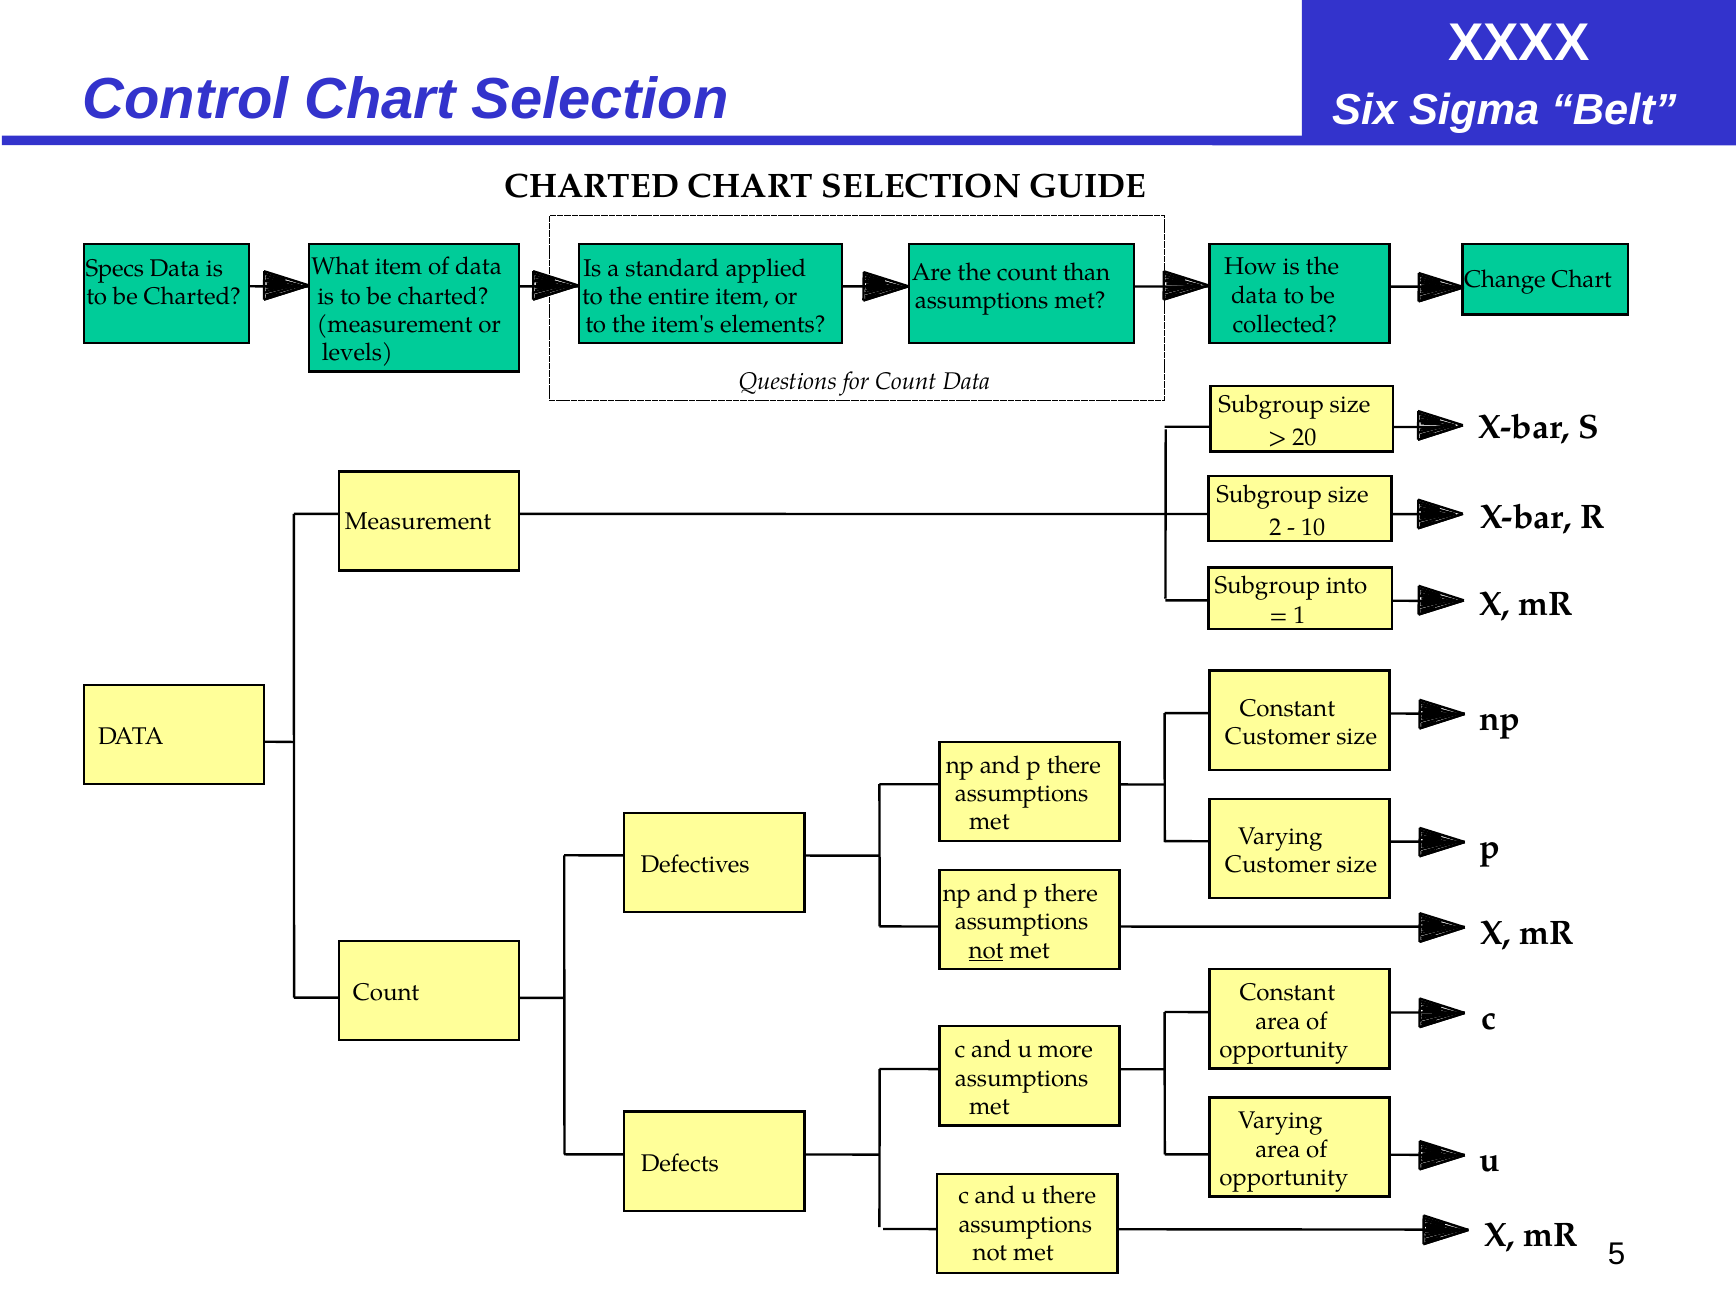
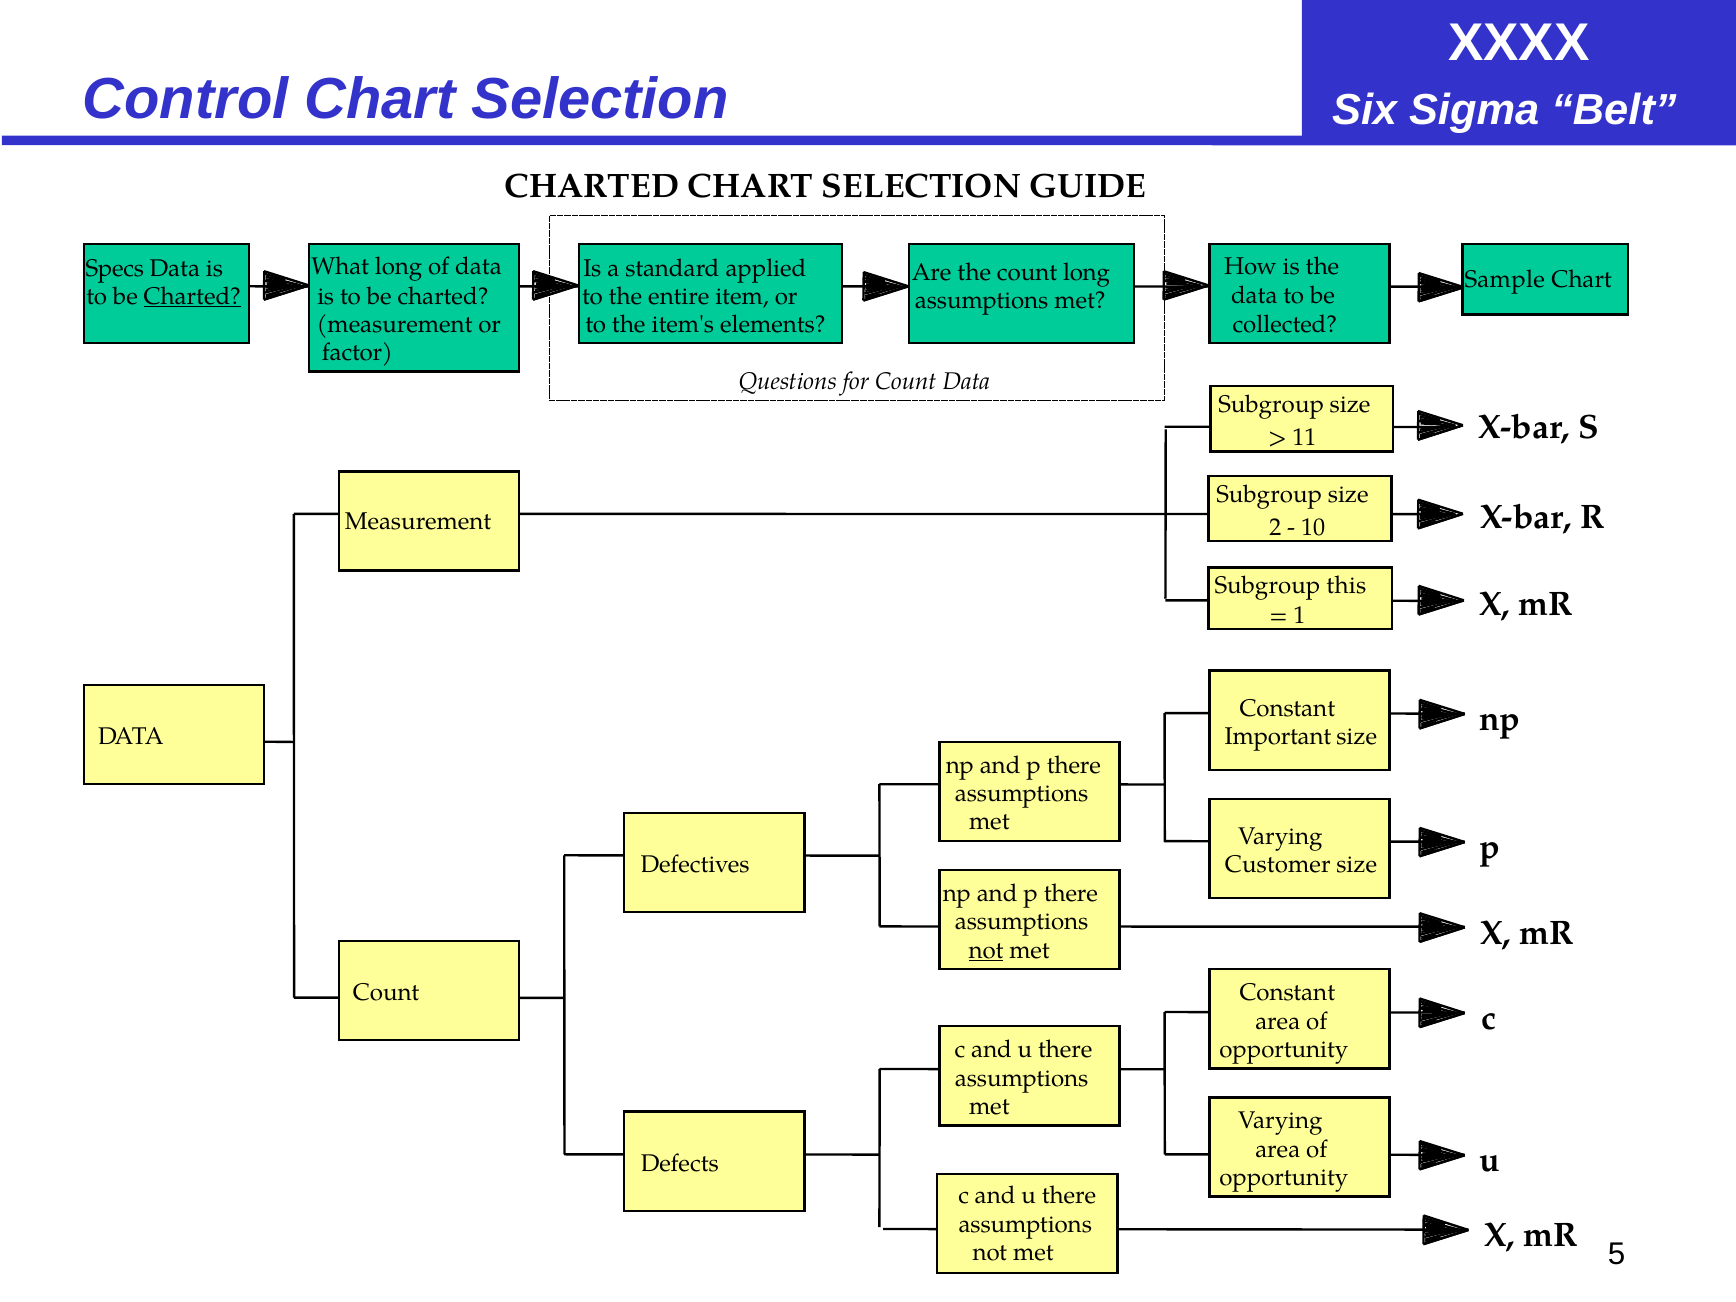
What item: item -> long (399, 266)
count than: than -> long (1086, 273)
Change: Change -> Sample (1505, 280)
Charted underline: none -> present (192, 296)
levels: levels -> factor (357, 352)
20: 20 -> 11 (1304, 438)
into: into -> this (1346, 585)
Customer: Customer -> Important (1278, 737)
more: more -> there (1065, 1050)
